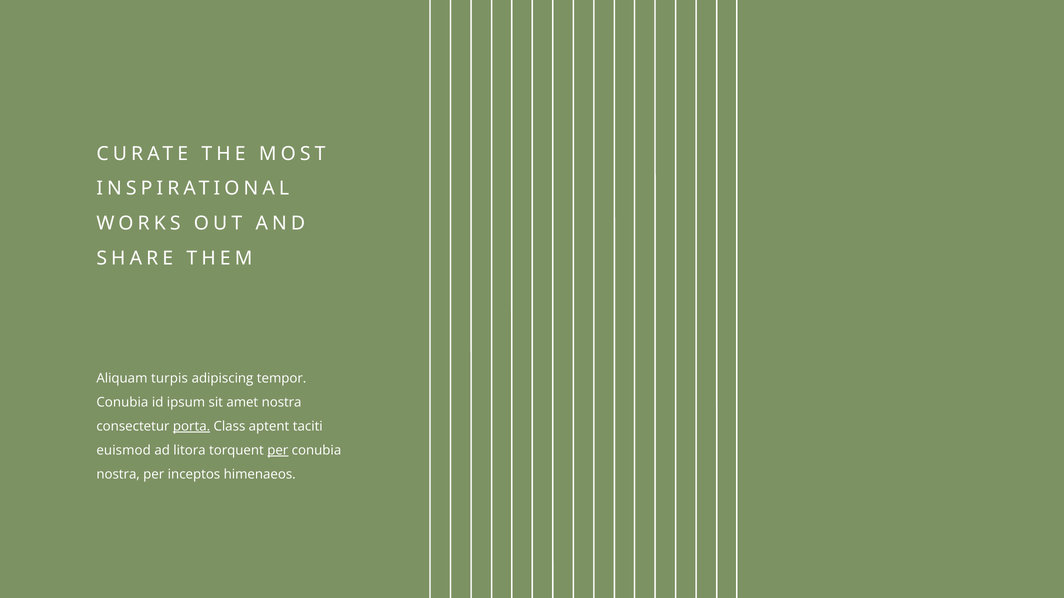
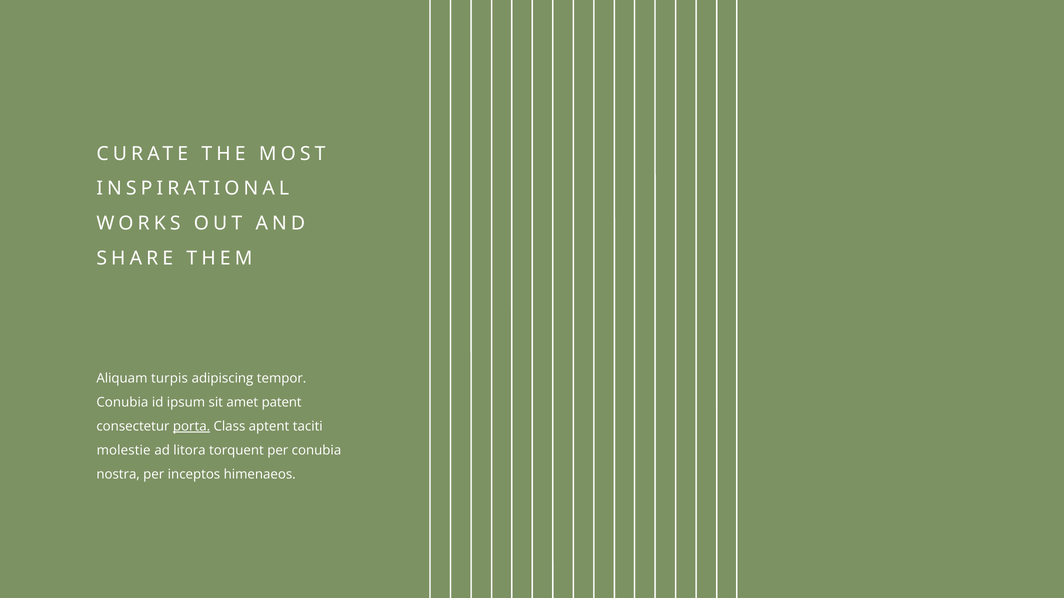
amet nostra: nostra -> patent (282, 403)
euismod: euismod -> molestie (124, 451)
per underline: present -> none (278, 451)
